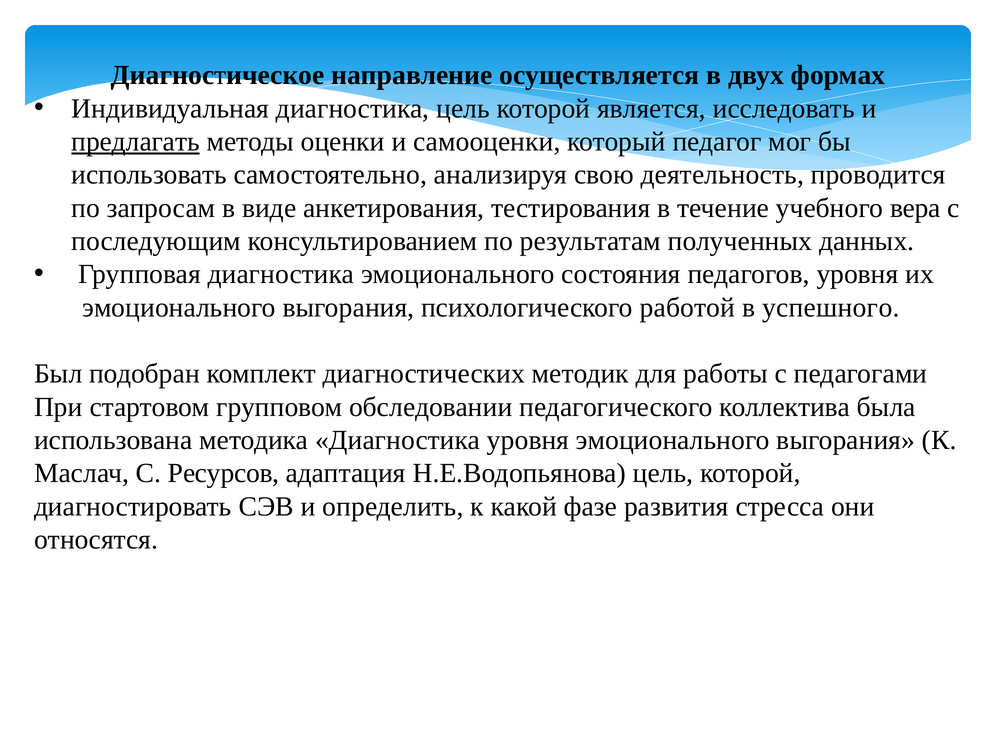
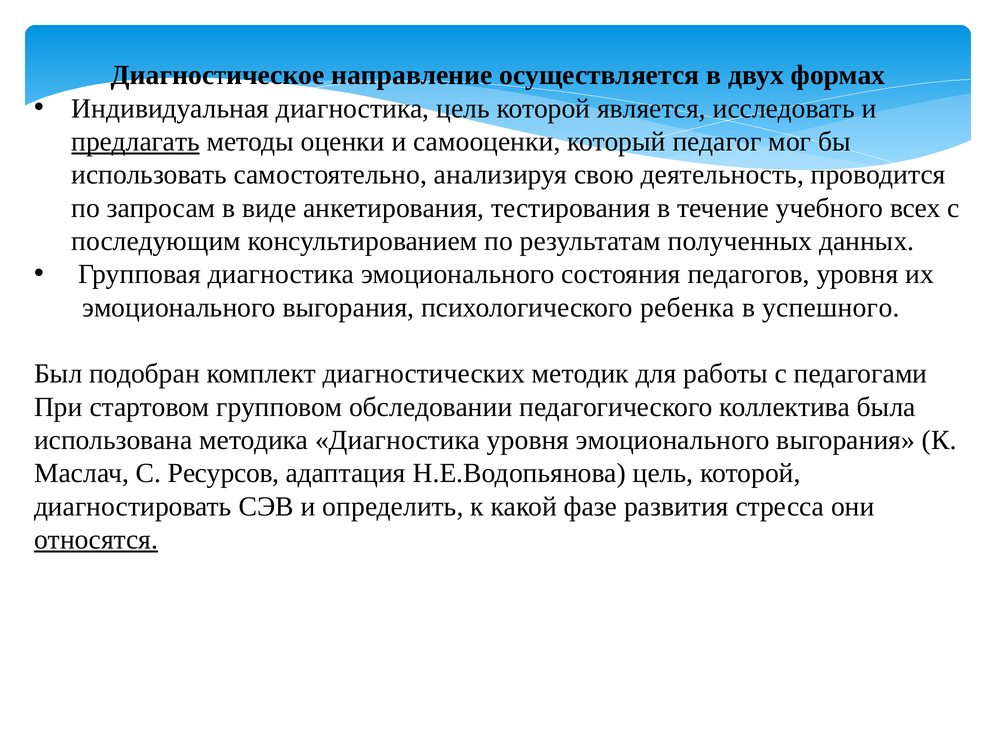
вера: вера -> всех (915, 208)
работой: работой -> ребенка (687, 308)
относятся underline: none -> present (96, 540)
